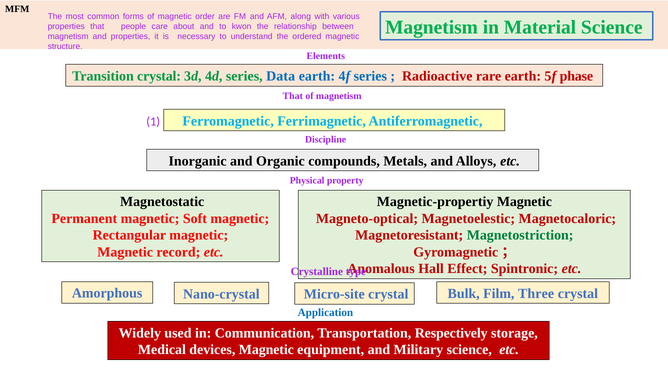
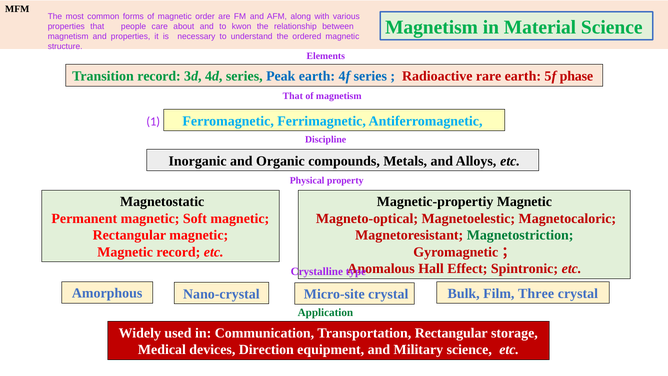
Transition crystal: crystal -> record (159, 76)
Data: Data -> Peak (281, 76)
Application colour: blue -> green (325, 312)
Transportation Respectively: Respectively -> Rectangular (451, 333)
devices Magnetic: Magnetic -> Direction (266, 349)
